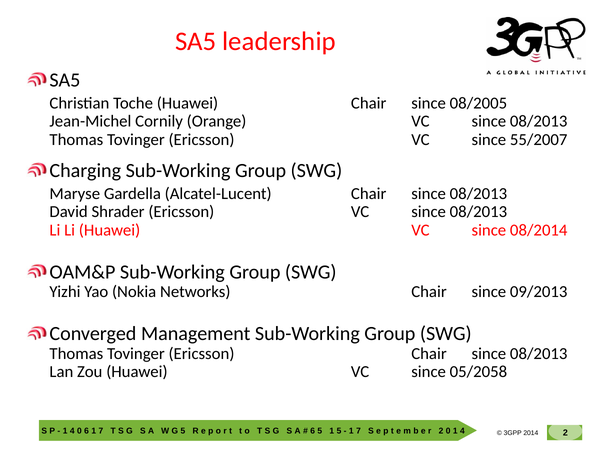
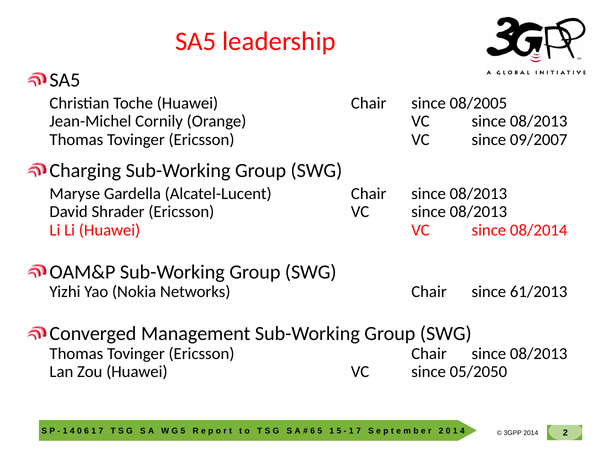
55/2007: 55/2007 -> 09/2007 (539, 140)
09/2013: 09/2013 -> 61/2013 (539, 292)
05/2058: 05/2058 -> 05/2050 (478, 372)
